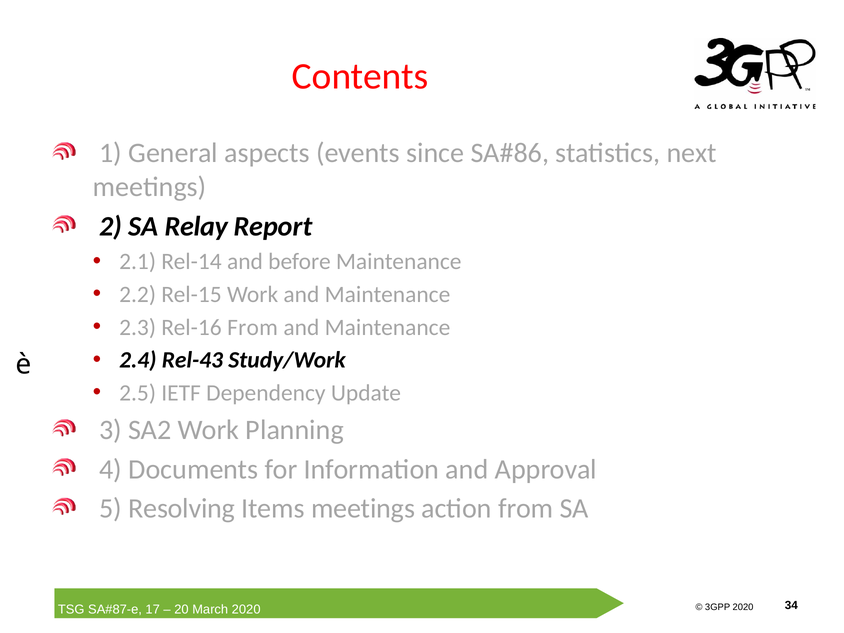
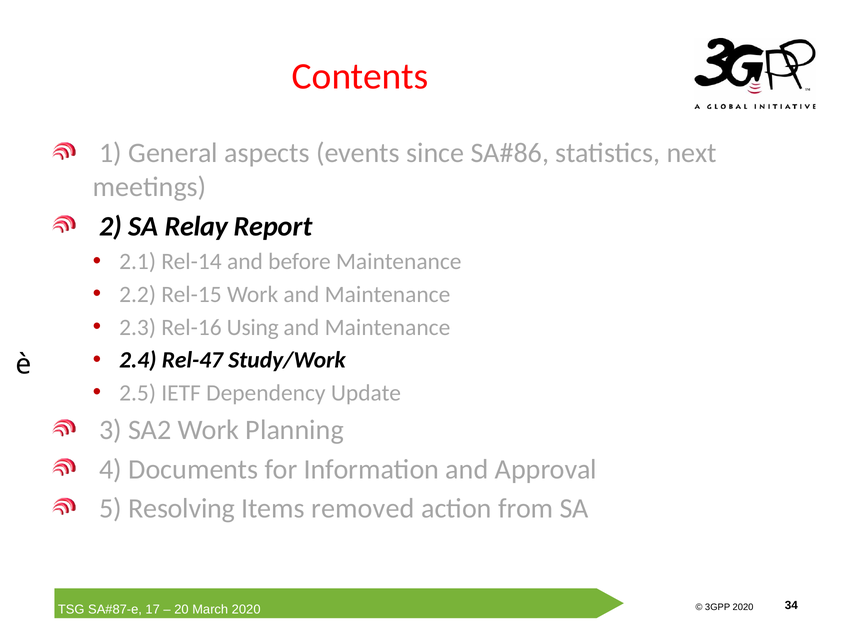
Rel-16 From: From -> Using (253, 327)
Rel-43: Rel-43 -> Rel-47 (192, 360)
Items meetings: meetings -> removed (363, 509)
